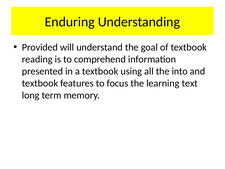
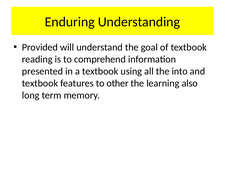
focus: focus -> other (118, 83)
text: text -> also (190, 83)
